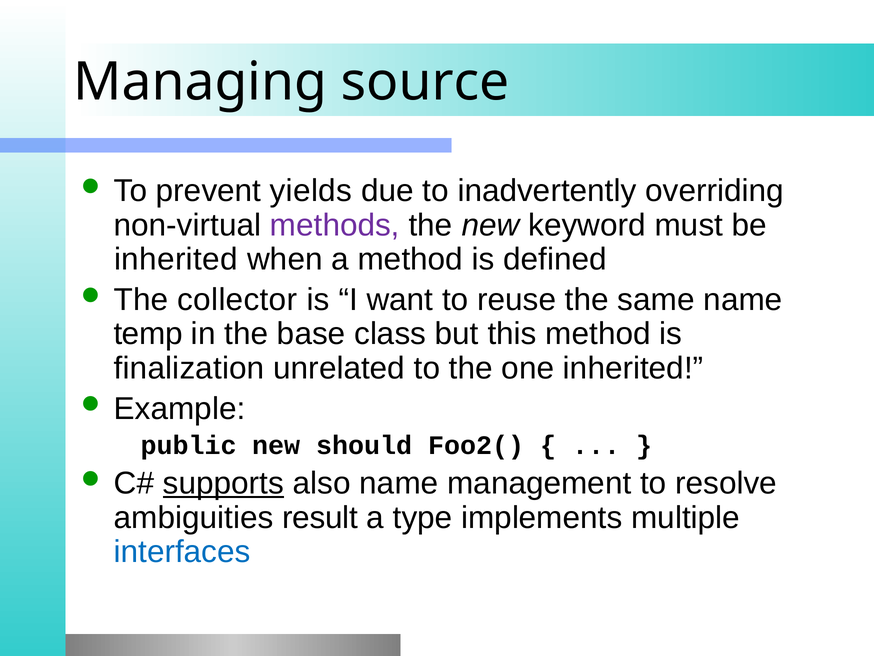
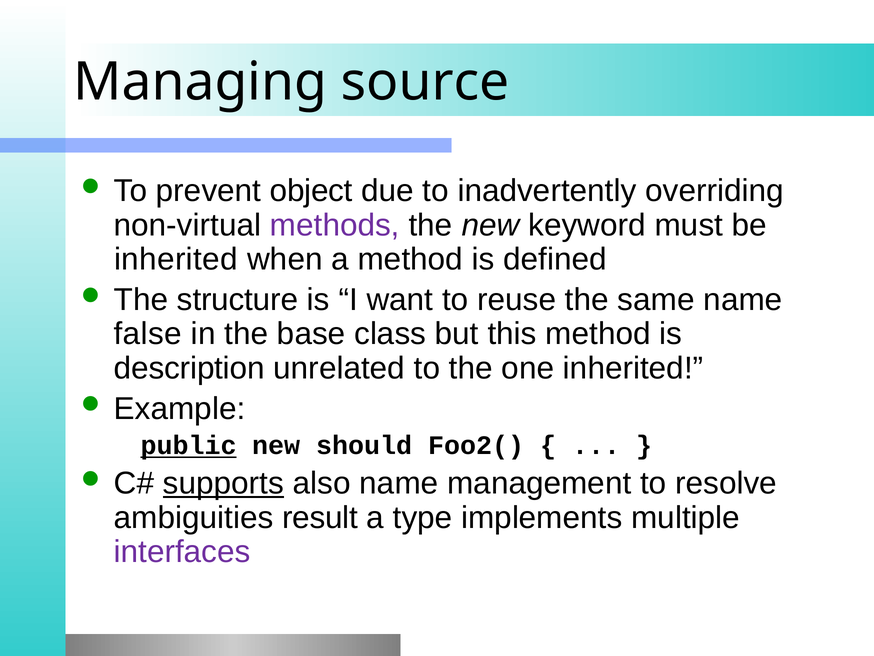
yields: yields -> object (311, 191)
collector: collector -> structure (238, 300)
temp: temp -> false (148, 334)
finalization: finalization -> description (189, 368)
public underline: none -> present (189, 445)
interfaces colour: blue -> purple (182, 551)
